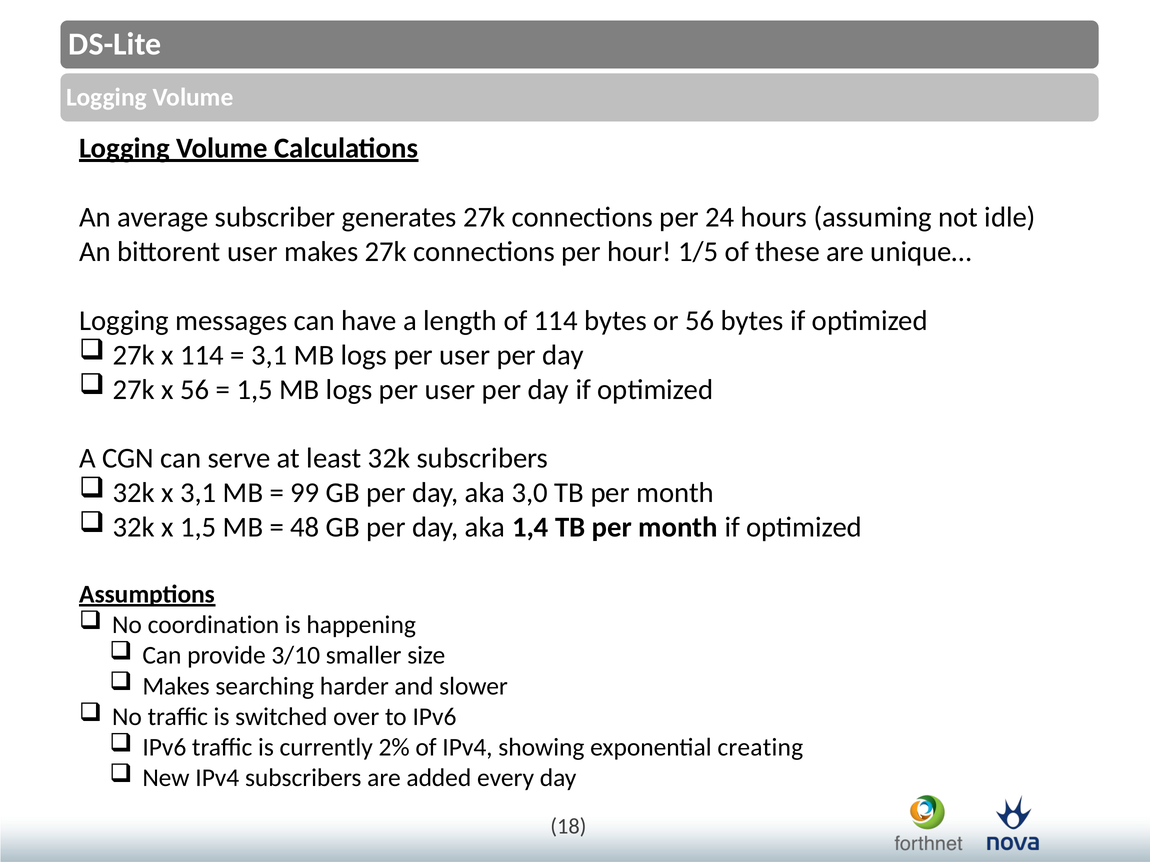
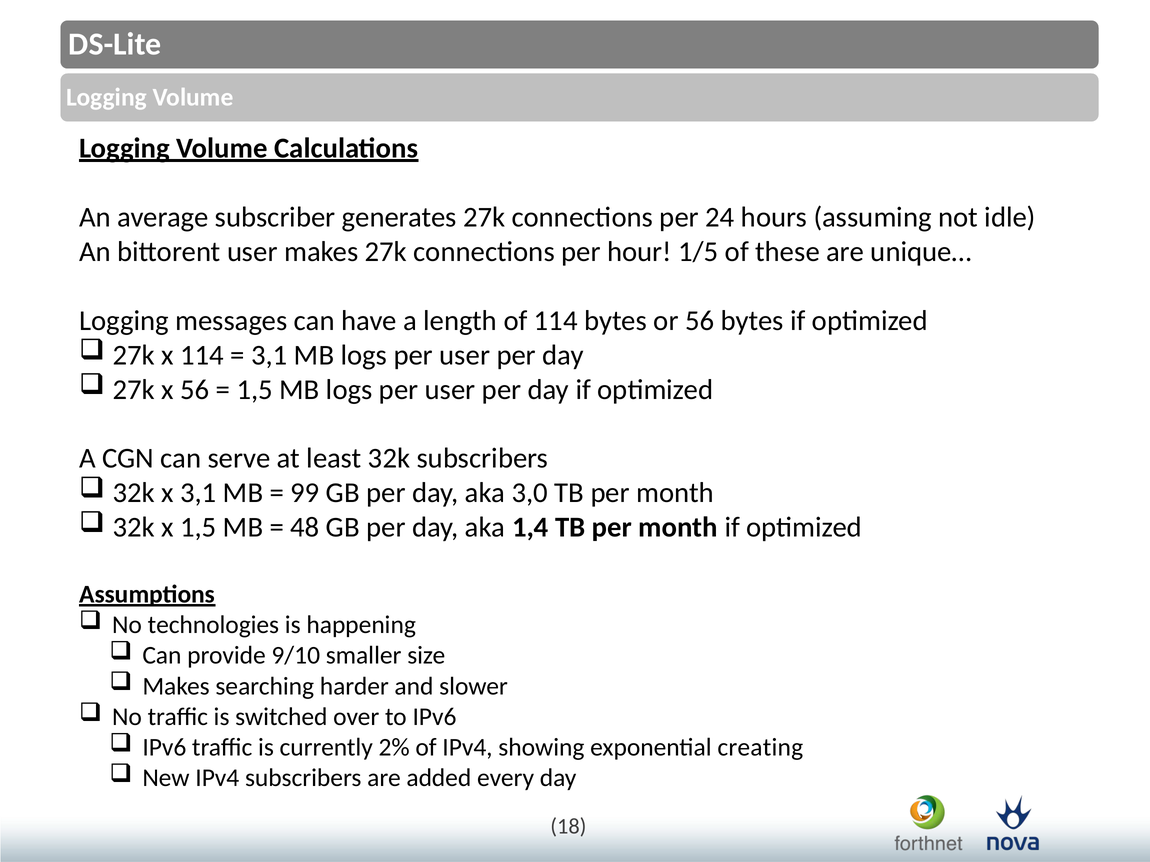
coordination: coordination -> technologies (213, 625)
3/10: 3/10 -> 9/10 (296, 656)
